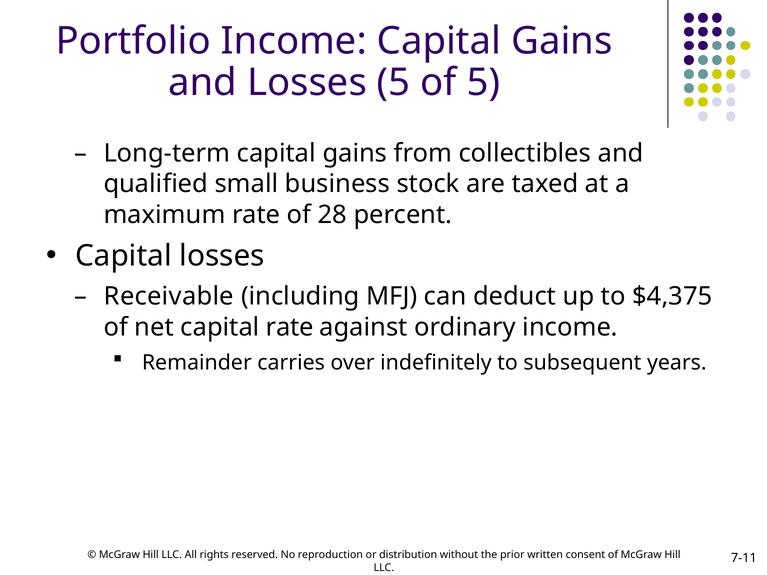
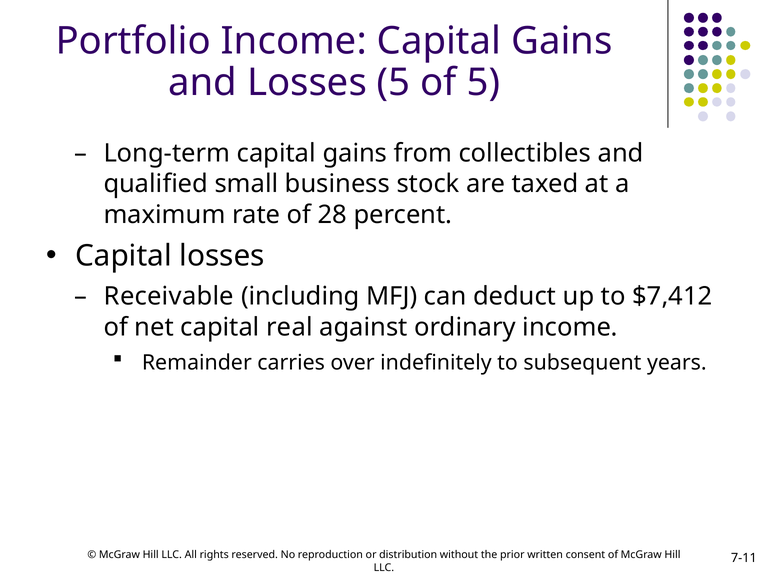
$4,375: $4,375 -> $7,412 (672, 297)
capital rate: rate -> real (289, 327)
